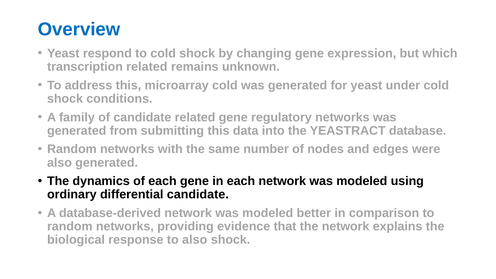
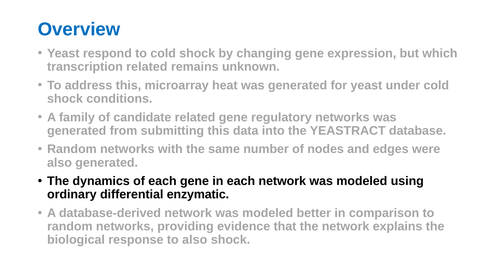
microarray cold: cold -> heat (225, 85)
differential candidate: candidate -> enzymatic (198, 195)
